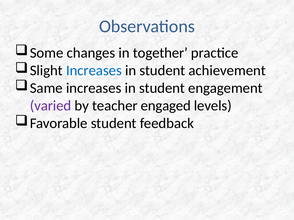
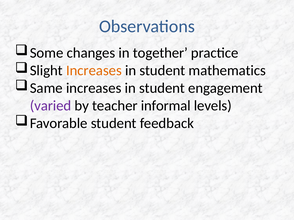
Increases colour: blue -> orange (94, 71)
achievement: achievement -> mathematics (227, 71)
engaged: engaged -> informal (166, 106)
